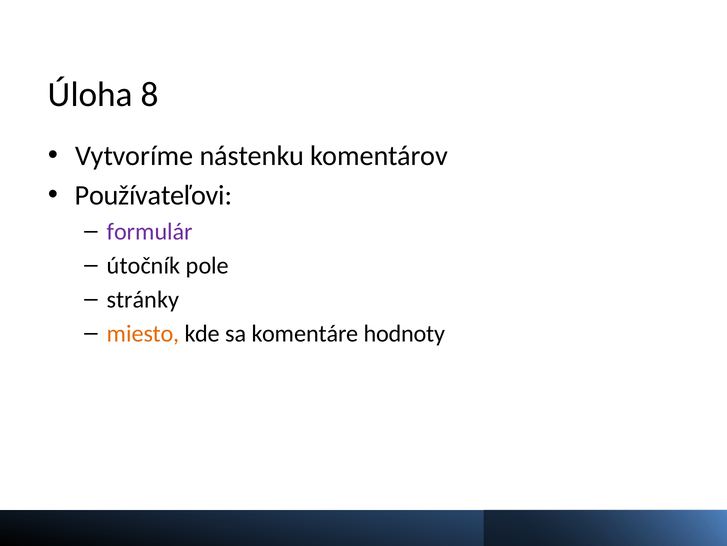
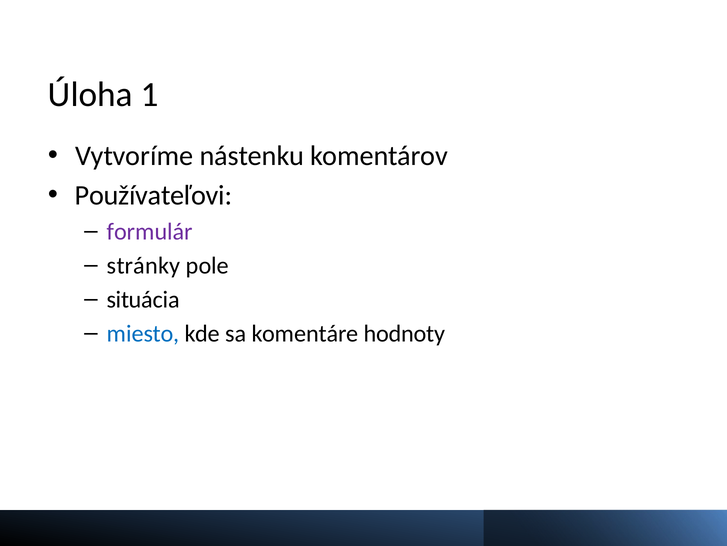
8: 8 -> 1 (150, 94)
útočník: útočník -> stránky (144, 265)
stránky: stránky -> situácia (143, 299)
miesto colour: orange -> blue (143, 333)
